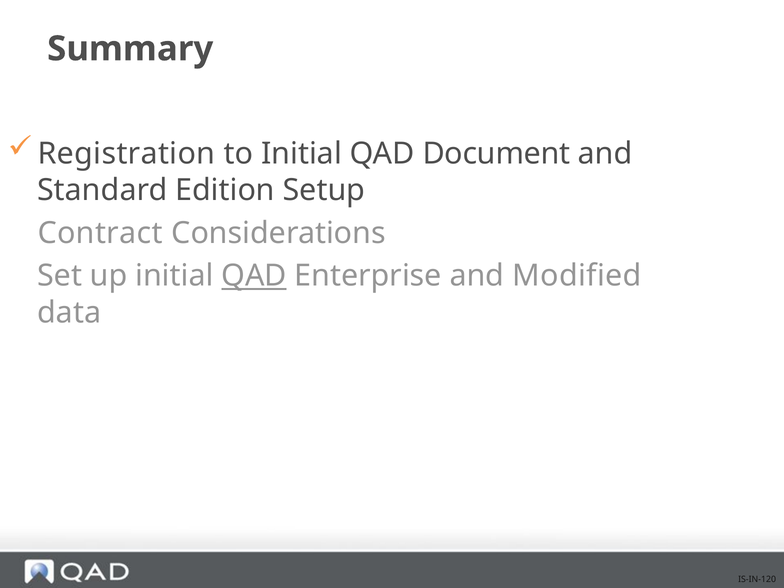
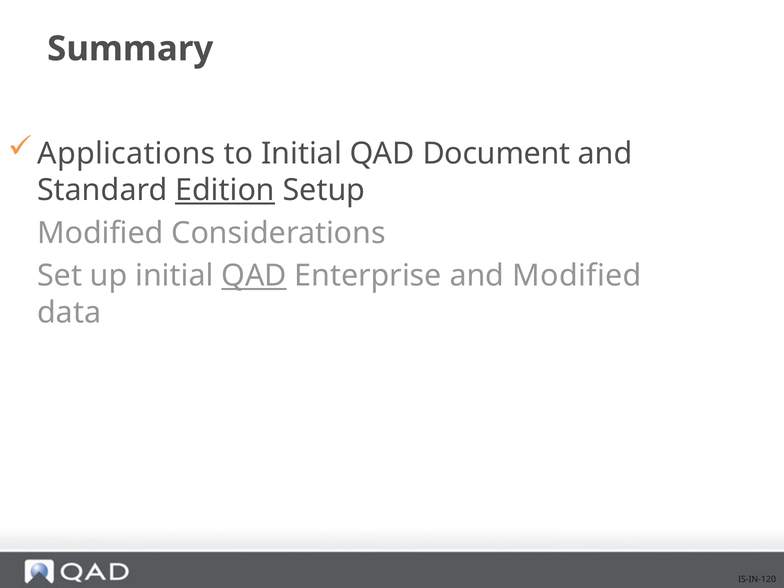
Registration: Registration -> Applications (126, 154)
Edition underline: none -> present (225, 190)
Contract: Contract -> Modified (100, 233)
